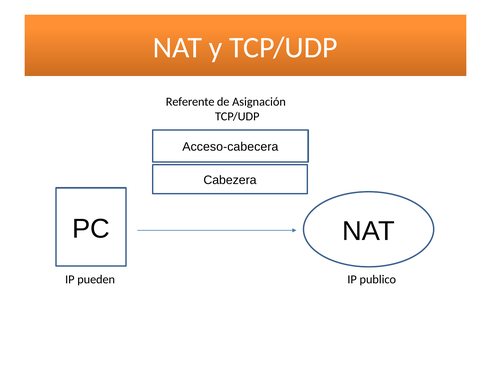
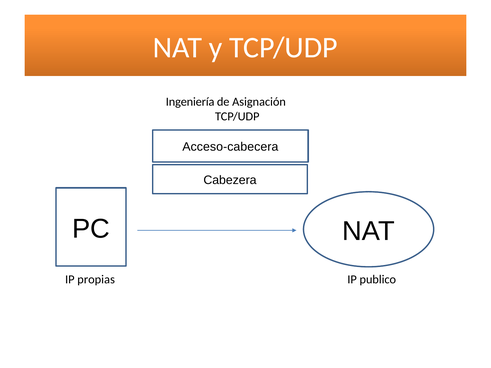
Referente: Referente -> Ingeniería (190, 102)
pueden: pueden -> propias (96, 280)
